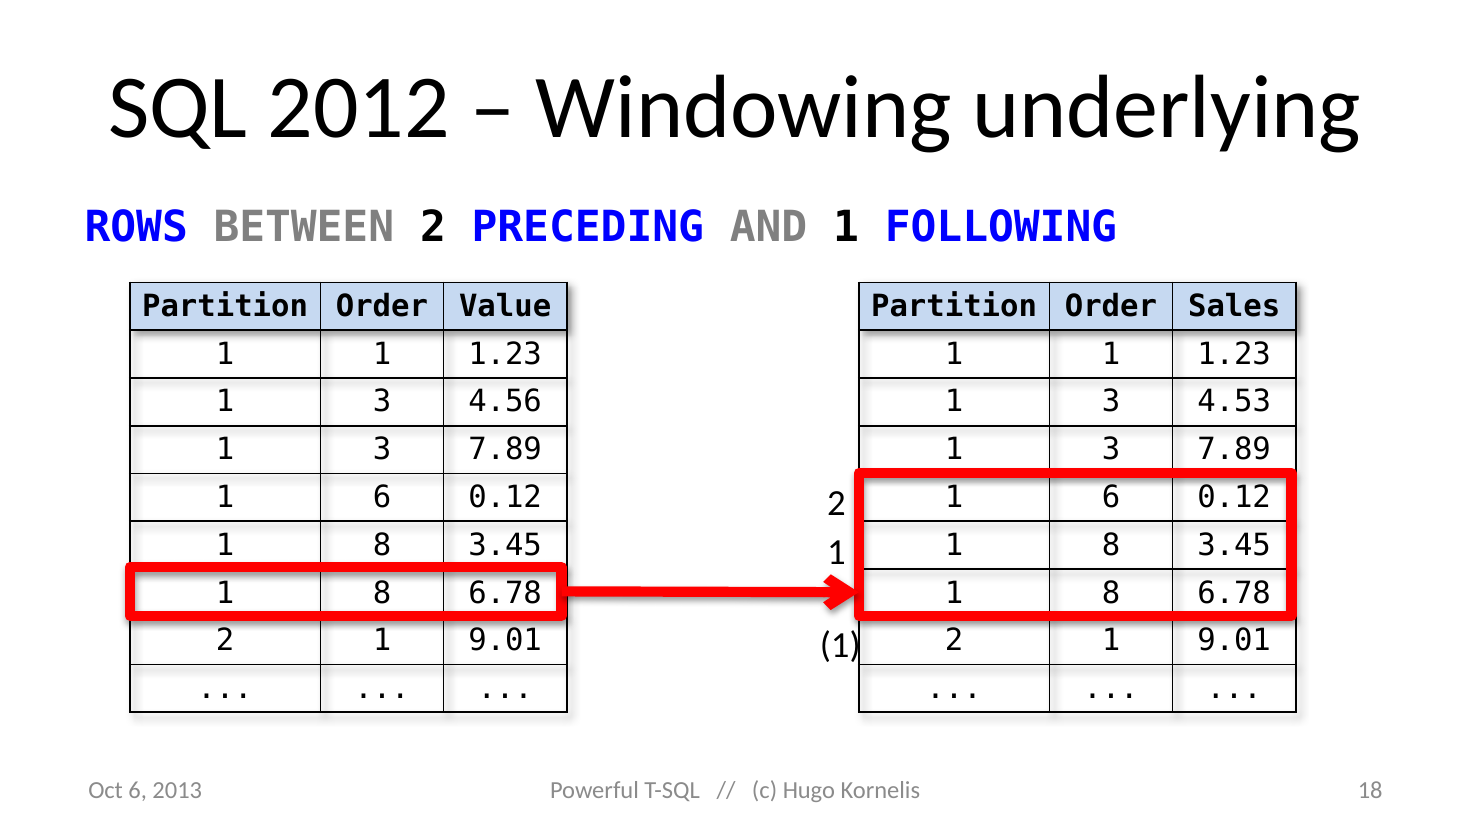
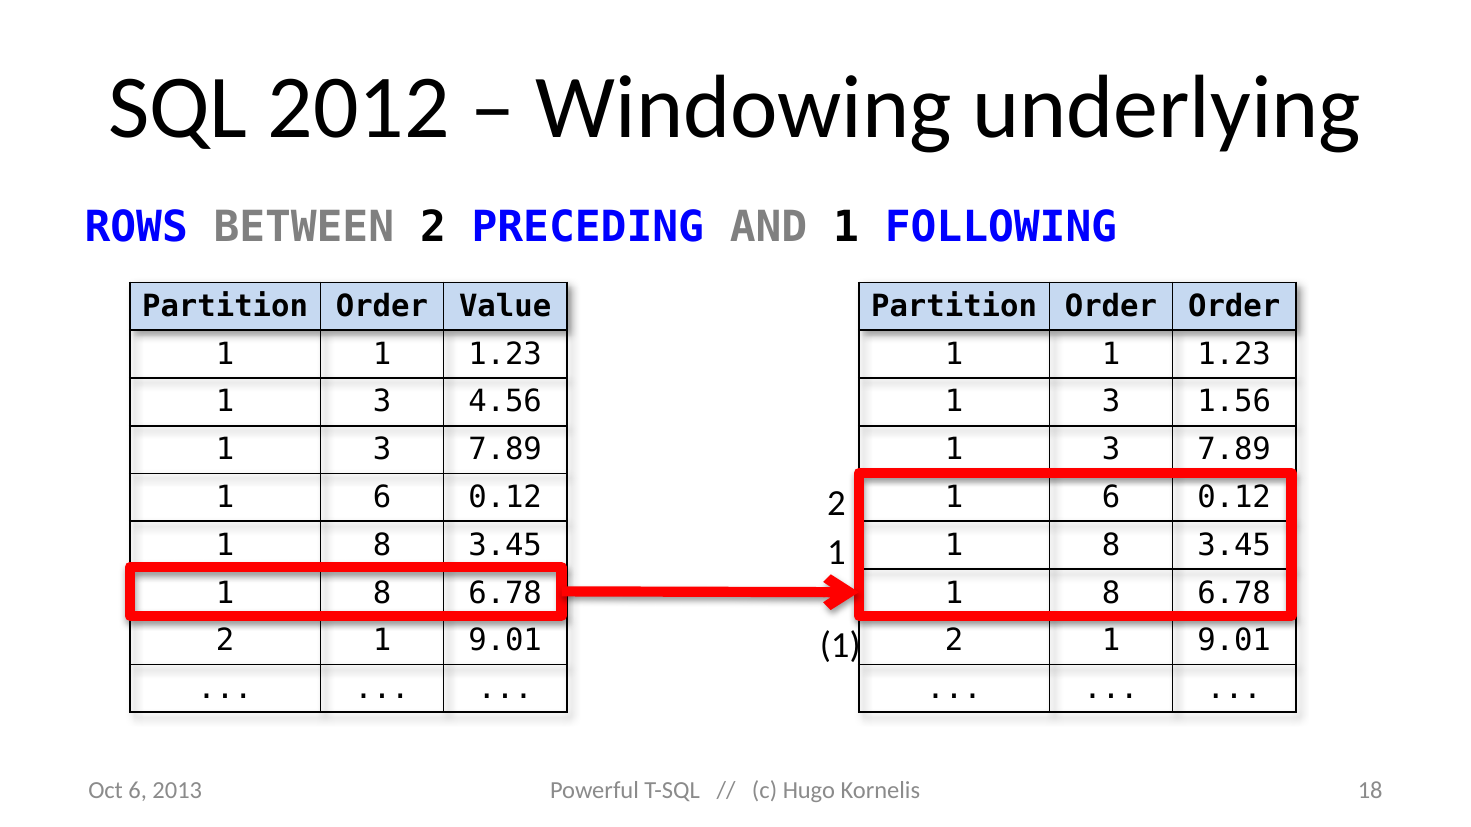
Order Sales: Sales -> Order (1234, 307)
4.53: 4.53 -> 1.56 (1234, 402)
